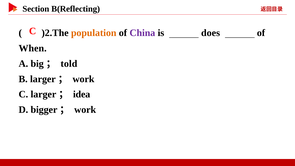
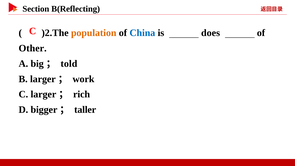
China colour: purple -> blue (142, 33)
When: When -> Other (33, 48)
idea: idea -> rich (82, 94)
work: work -> taller (85, 110)
